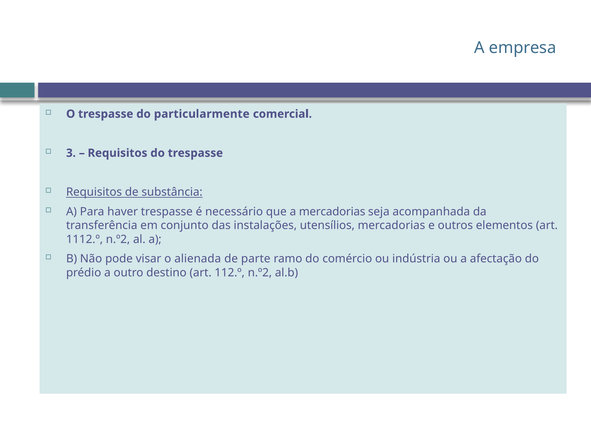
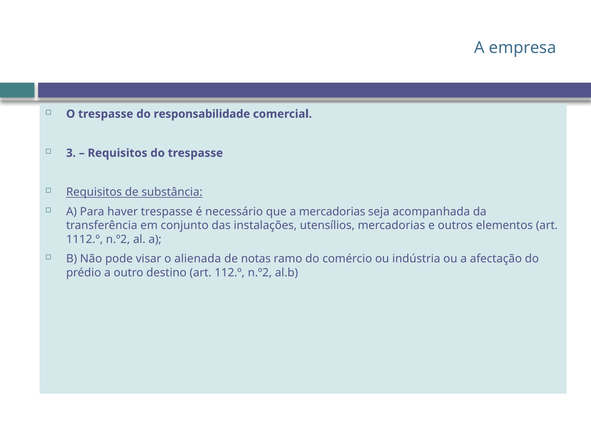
particularmente: particularmente -> responsabilidade (202, 114)
parte: parte -> notas (256, 259)
